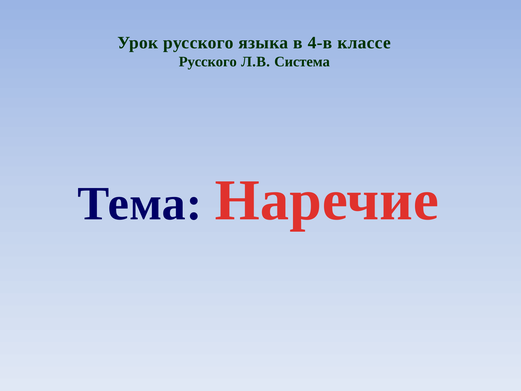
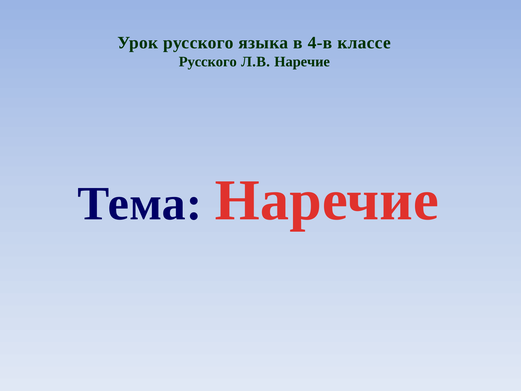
Л.В Система: Система -> Наречие (302, 62)
